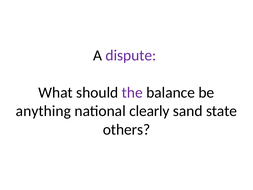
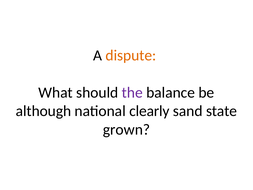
dispute colour: purple -> orange (131, 55)
anything: anything -> although (43, 111)
others: others -> grown (126, 129)
